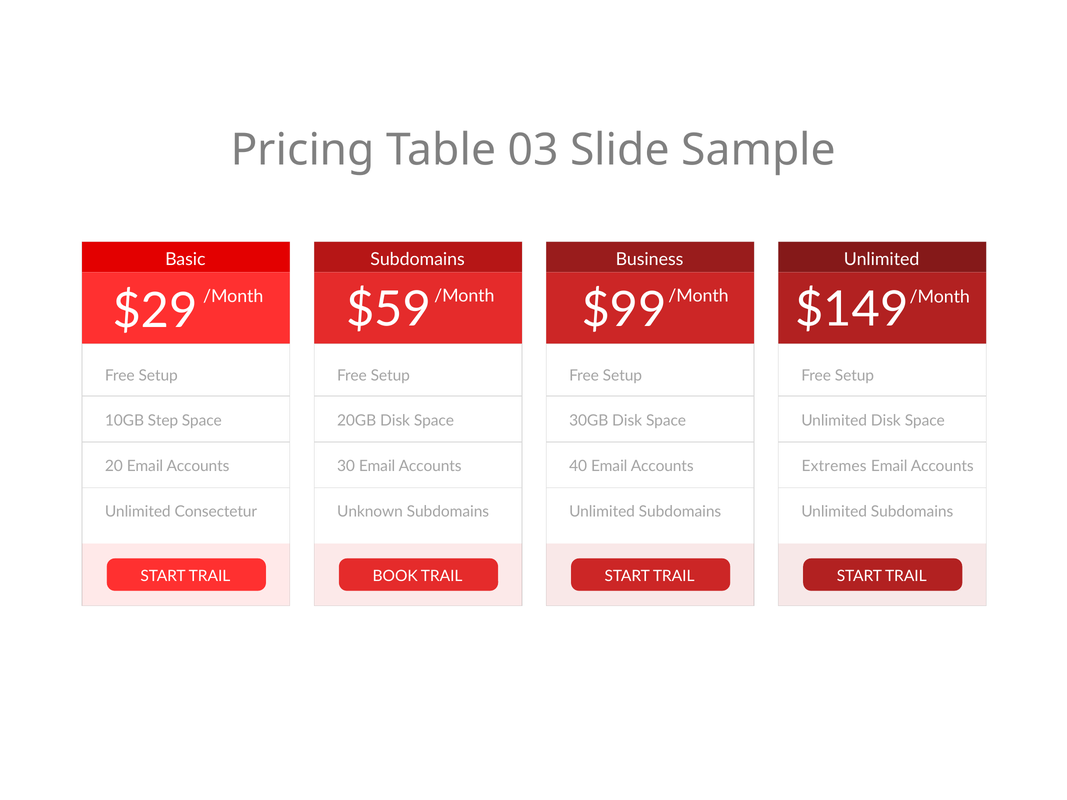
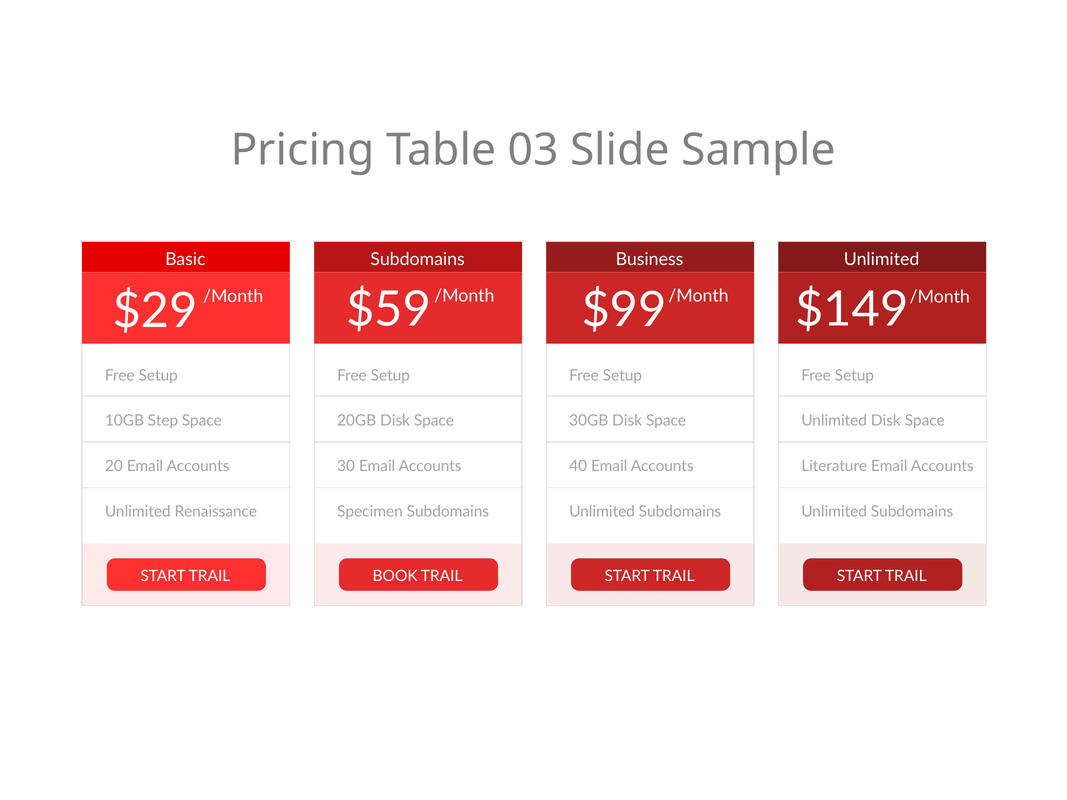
Extremes: Extremes -> Literature (834, 466)
Consectetur: Consectetur -> Renaissance (216, 512)
Unknown: Unknown -> Specimen (370, 512)
